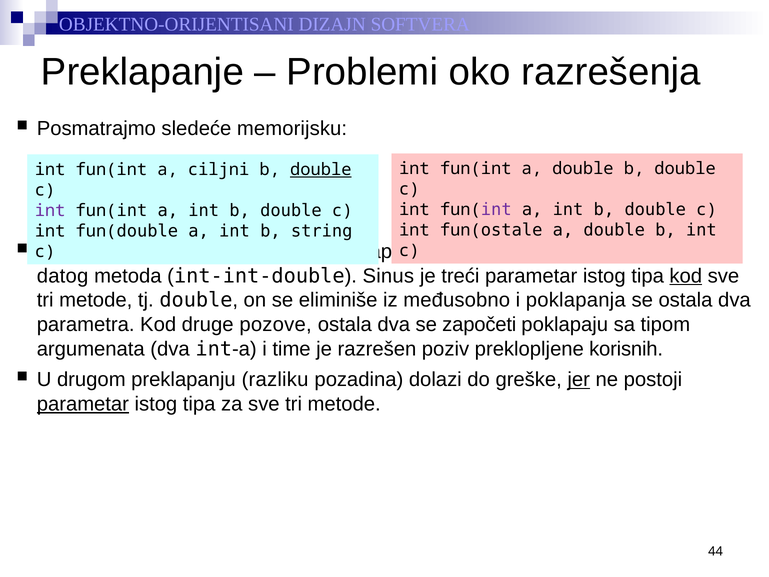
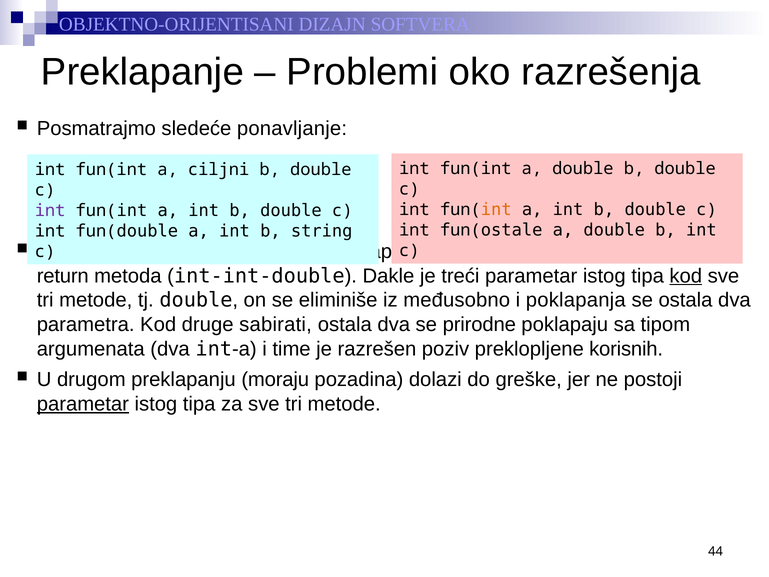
memorijsku: memorijsku -> ponavljanje (292, 128)
double underline: present -> none (321, 169)
int colour: purple -> orange (496, 210)
datog: datog -> return (63, 276)
Sinus: Sinus -> Dakle (388, 276)
pozove: pozove -> sabirati (276, 324)
započeti: započeti -> prirodne (479, 324)
razliku: razliku -> moraju (275, 380)
jer underline: present -> none (579, 380)
